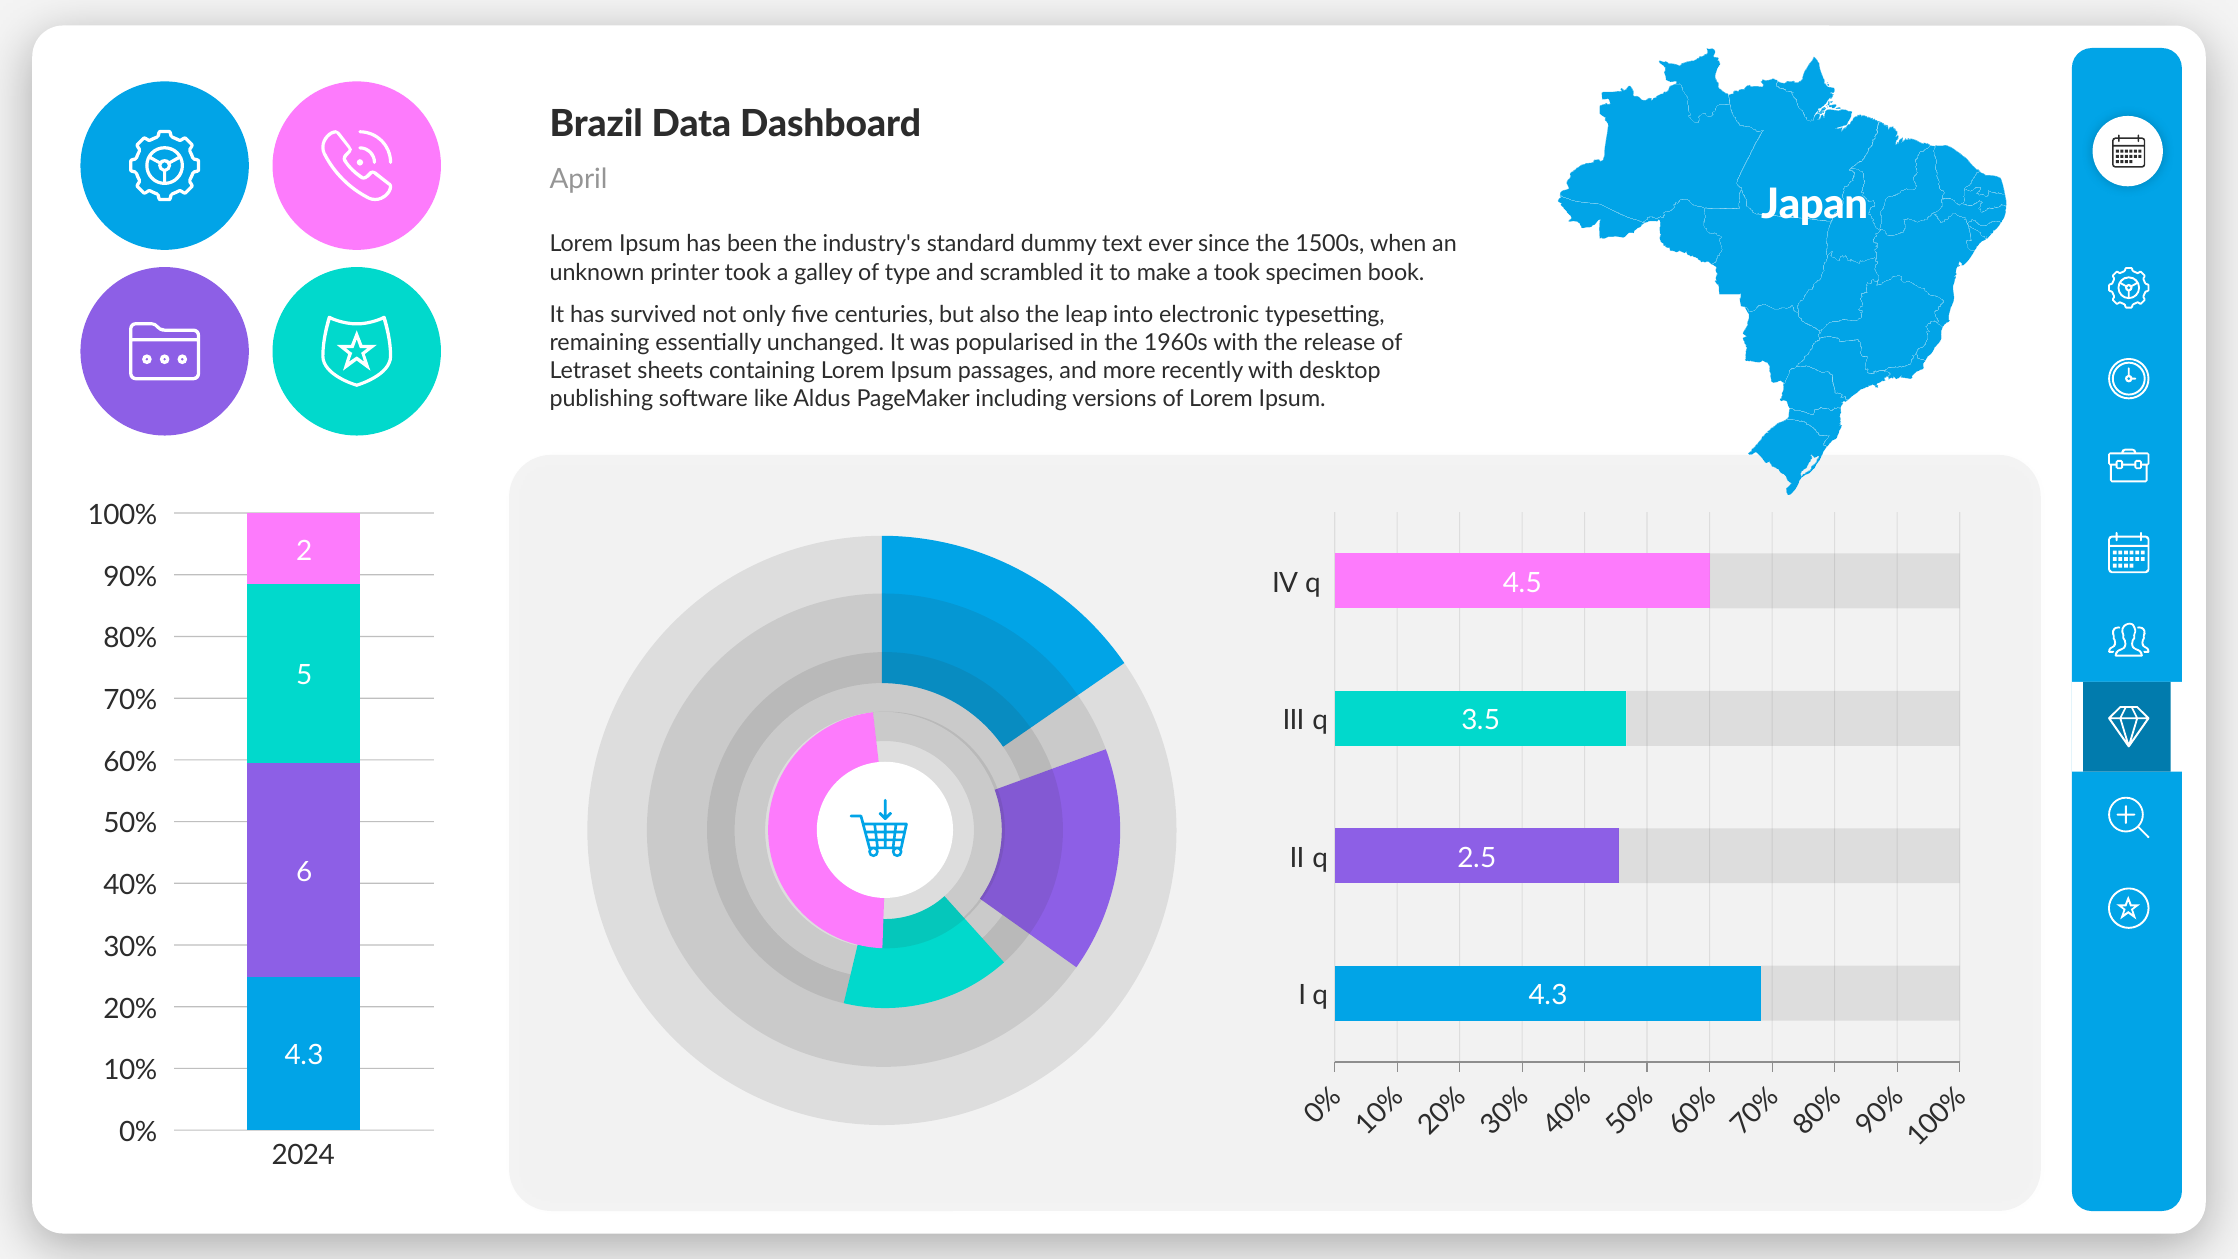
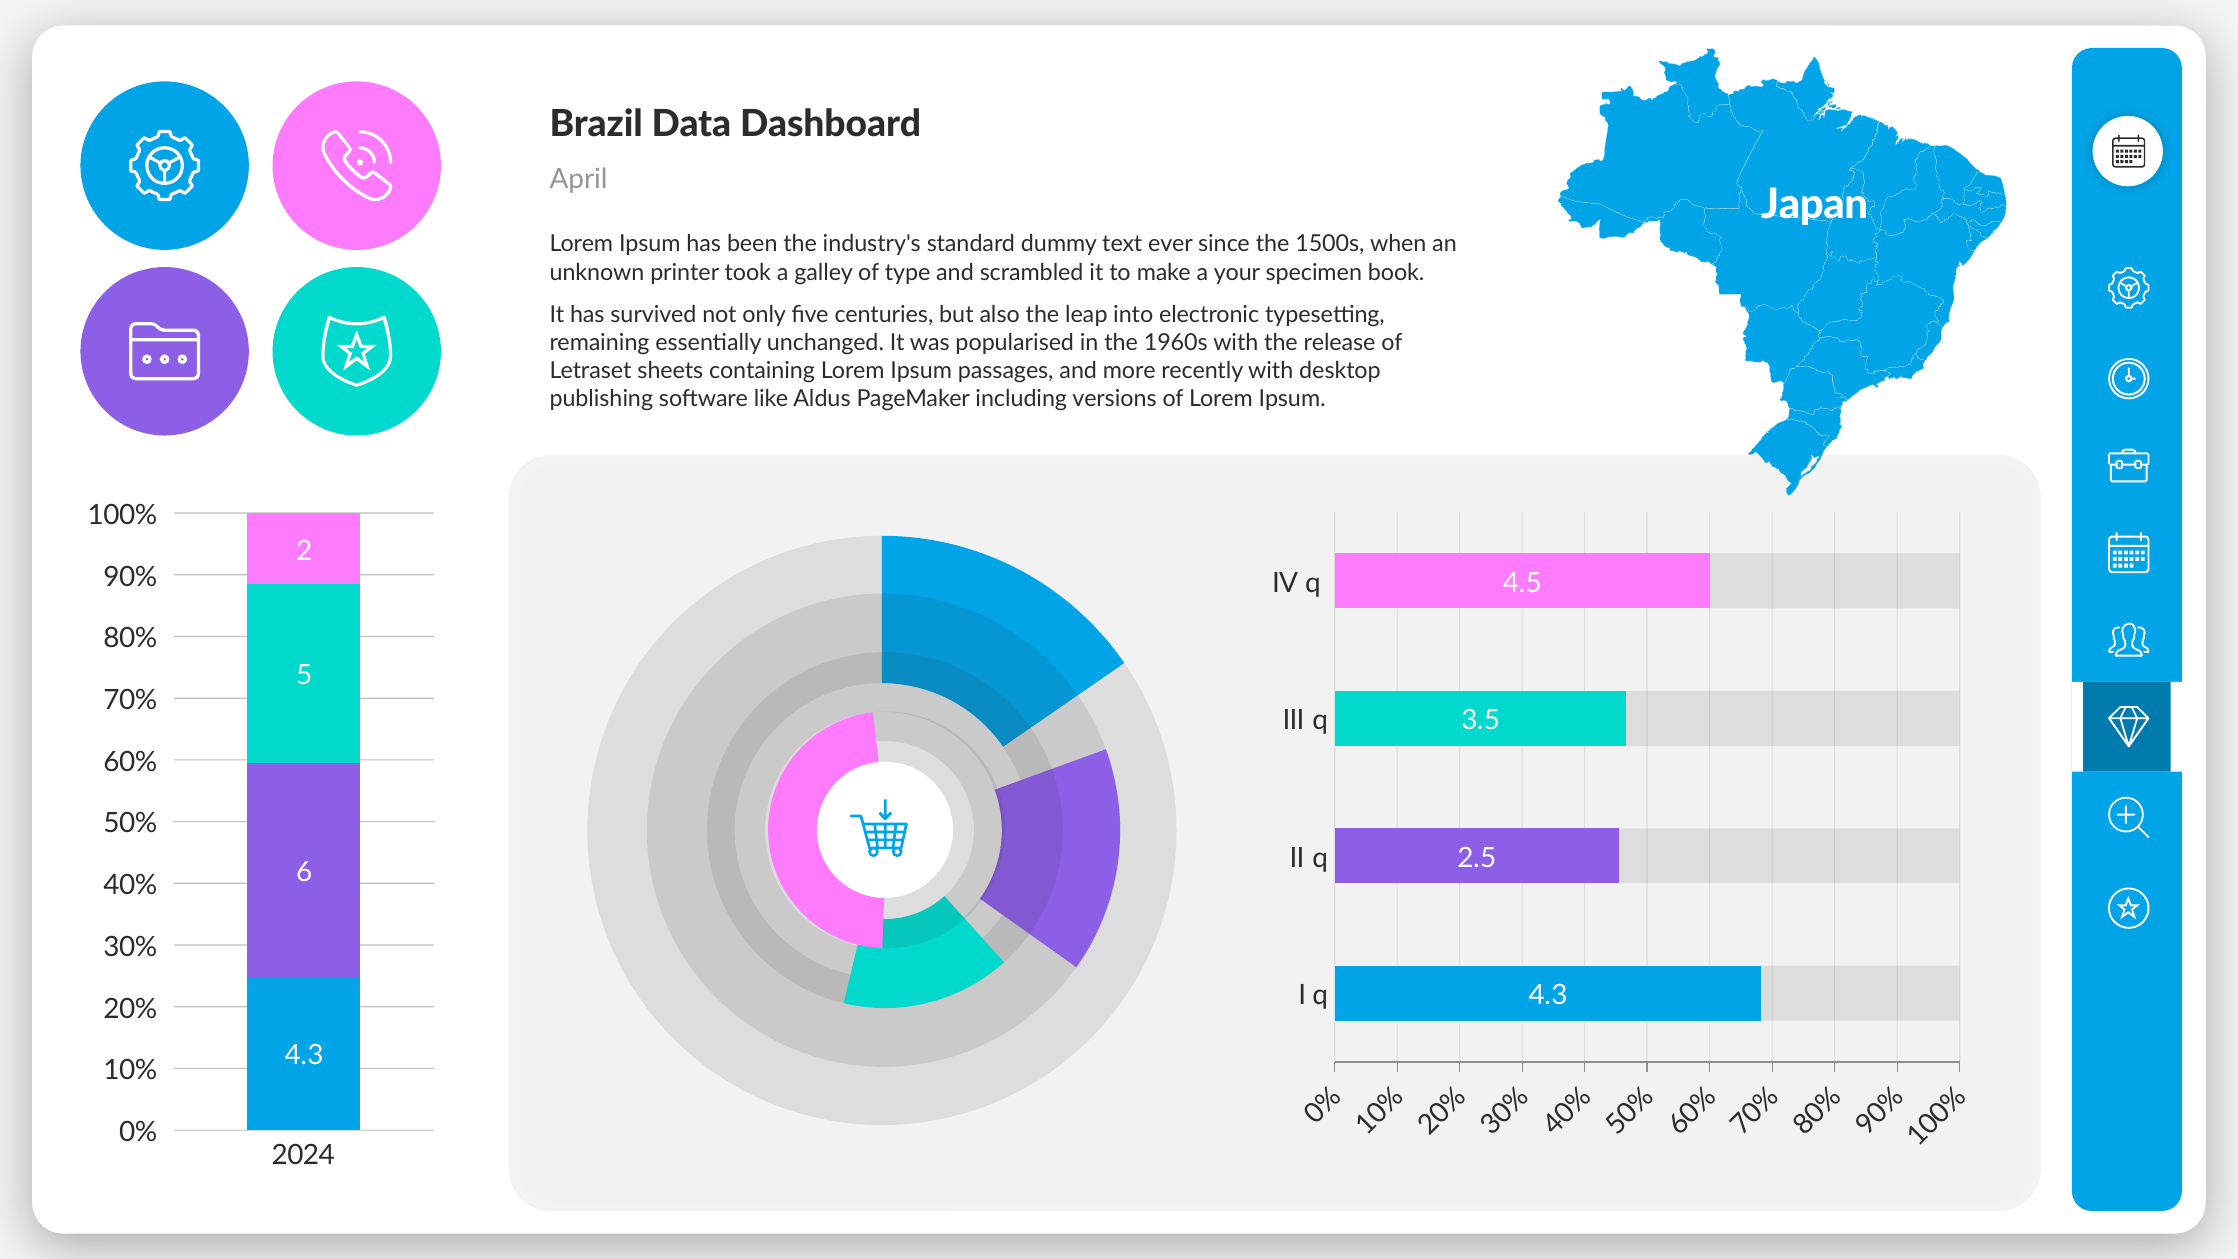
a took: took -> your (1237, 272)
